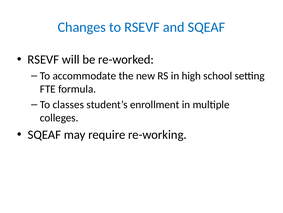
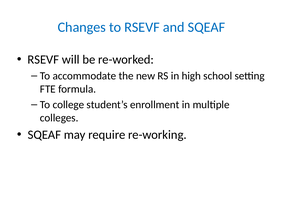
classes: classes -> college (68, 104)
